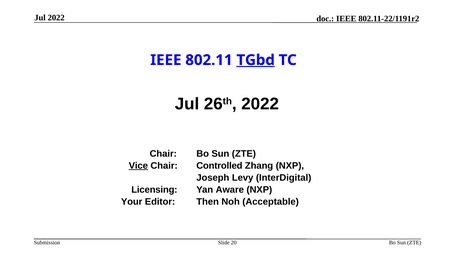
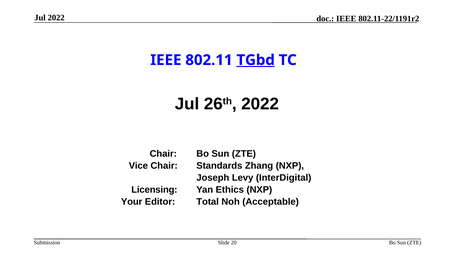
Vice underline: present -> none (138, 166)
Controlled: Controlled -> Standards (219, 166)
Aware: Aware -> Ethics (230, 190)
Then: Then -> Total (208, 202)
